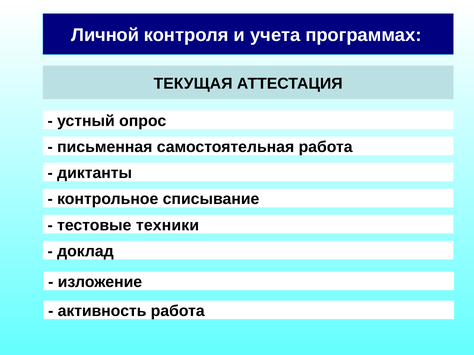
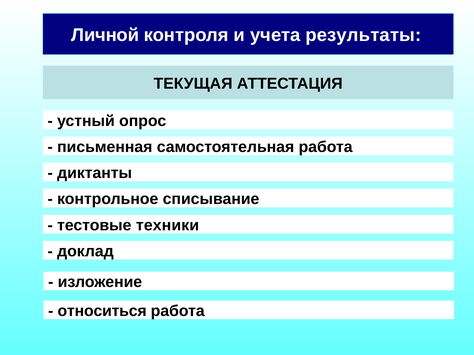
программах: программах -> результаты (363, 35)
активность: активность -> относиться (102, 311)
